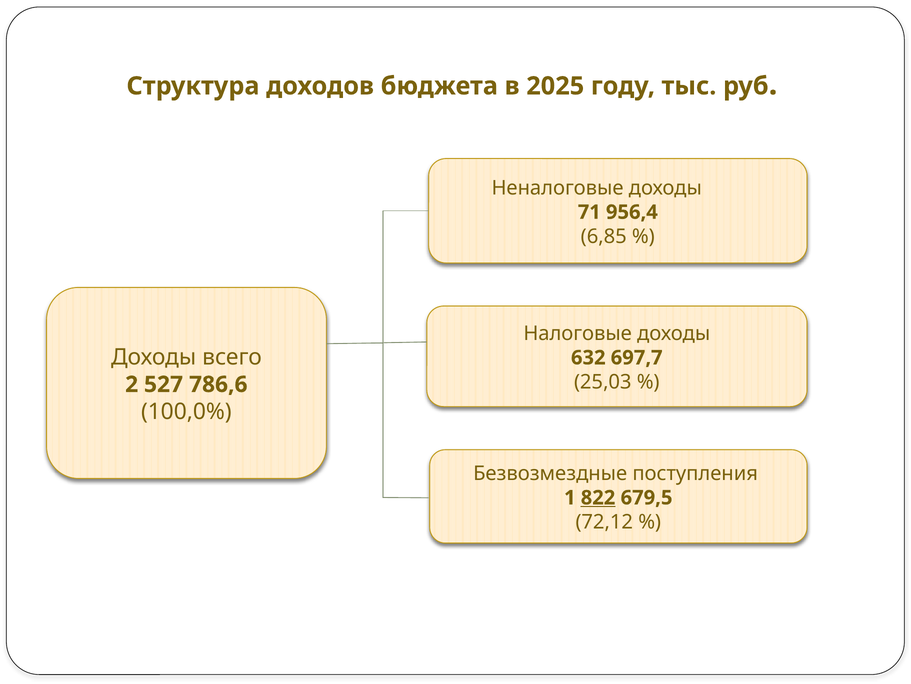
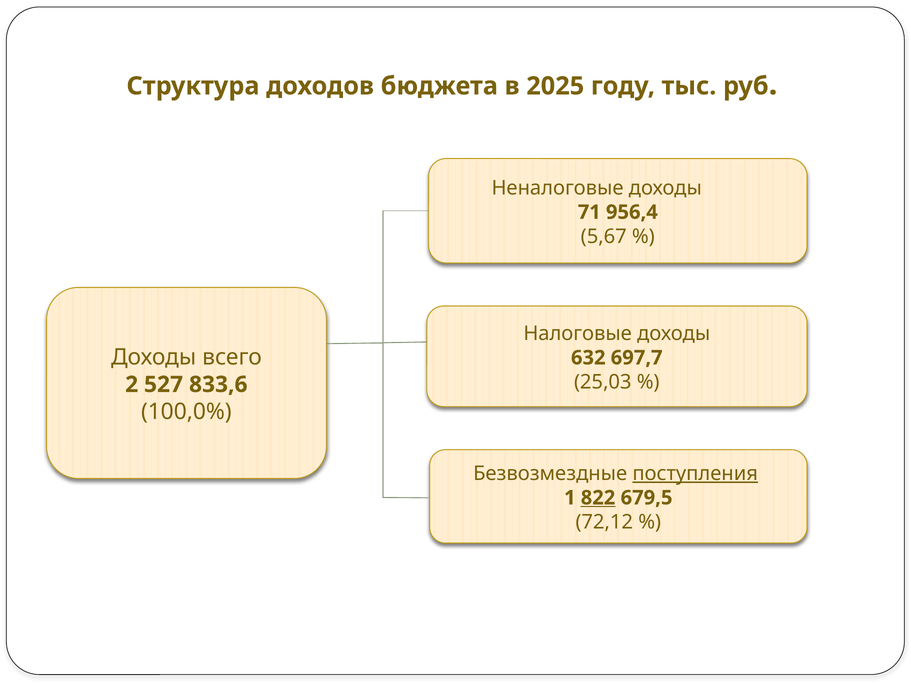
6,85: 6,85 -> 5,67 (604, 236)
786,6: 786,6 -> 833,6 (218, 384)
поступления underline: none -> present (695, 473)
